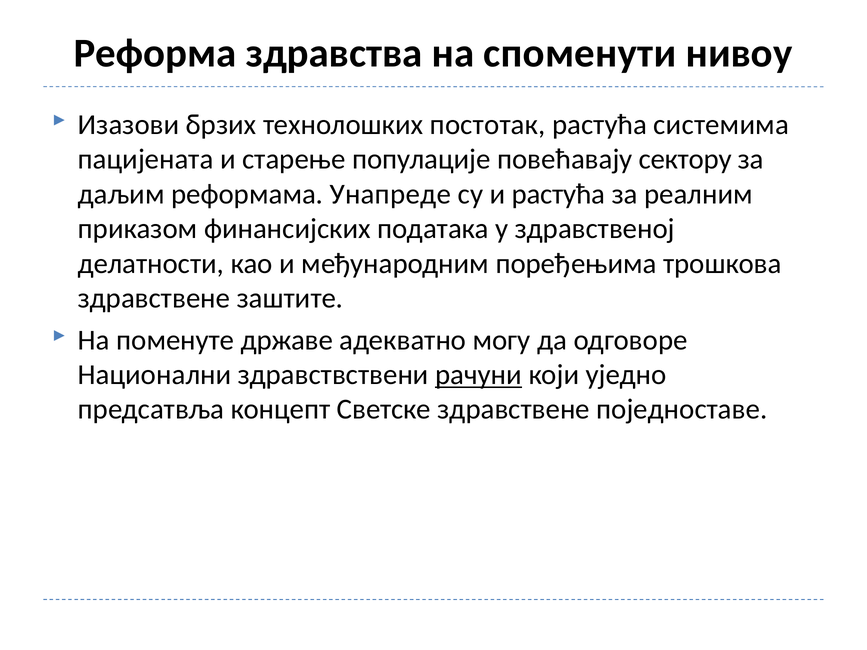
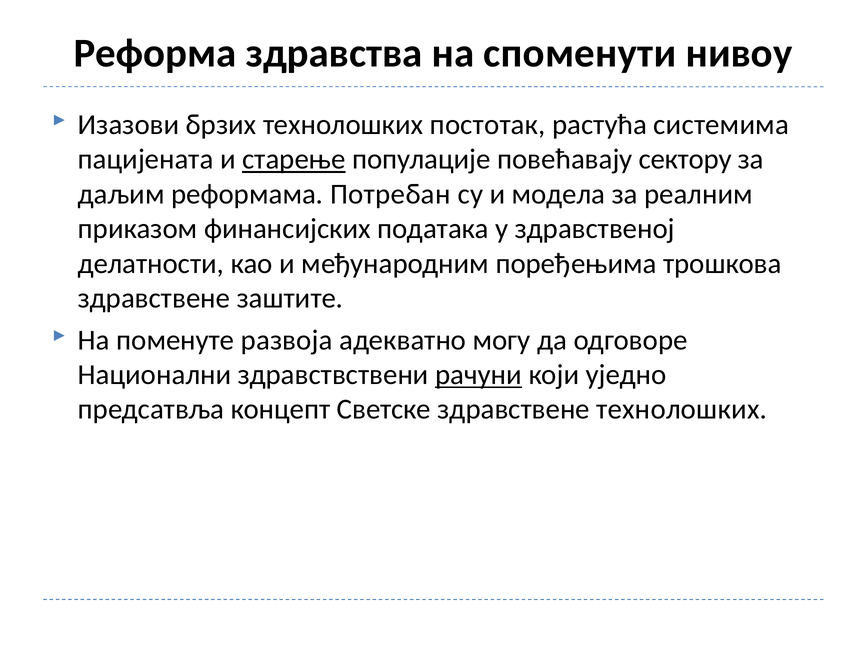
старење underline: none -> present (294, 160)
Унапреде: Унапреде -> Потребан (390, 194)
и растућа: растућа -> модела (558, 194)
државе: државе -> развоја (287, 340)
здравствене поједноставе: поједноставе -> технолошких (682, 410)
